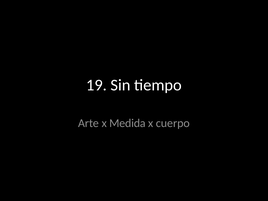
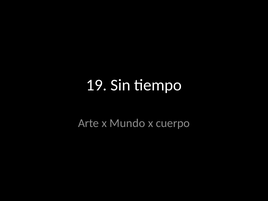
Medida: Medida -> Mundo (127, 123)
